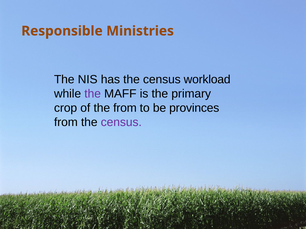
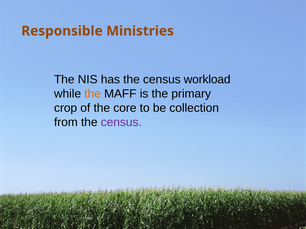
the colour: purple -> orange (93, 94)
the from: from -> core (125, 108)
provinces: provinces -> collection (194, 108)
